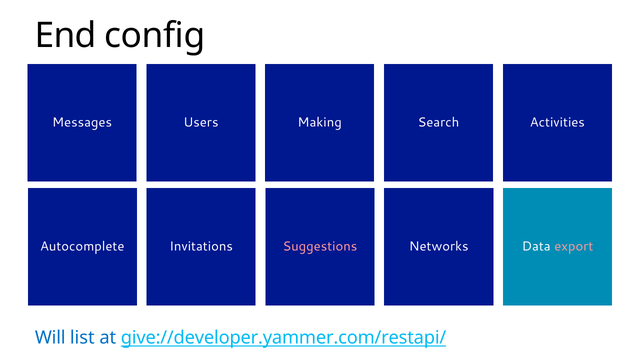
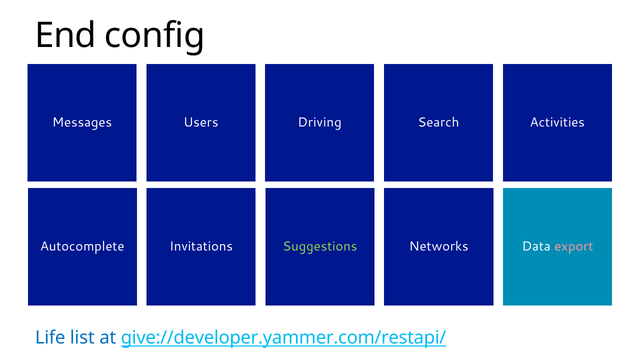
Making: Making -> Driving (320, 123)
Suggestions colour: pink -> light green (320, 247)
Will: Will -> Life (50, 338)
